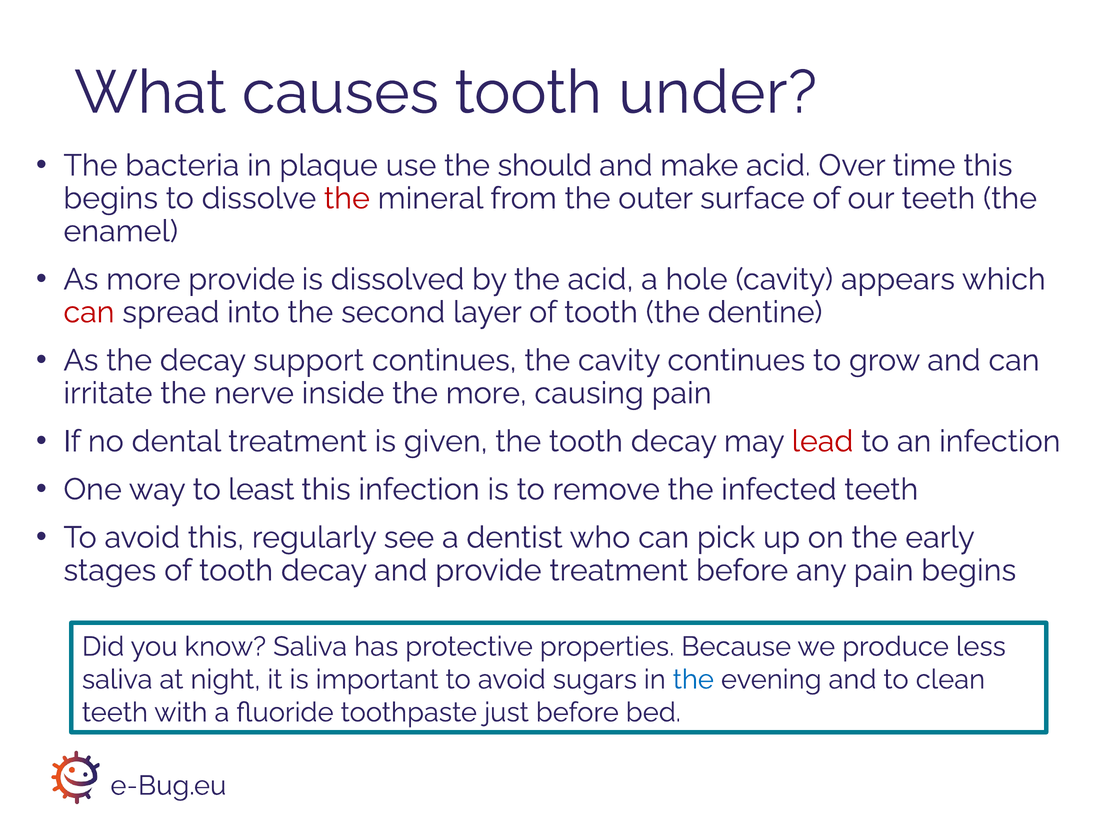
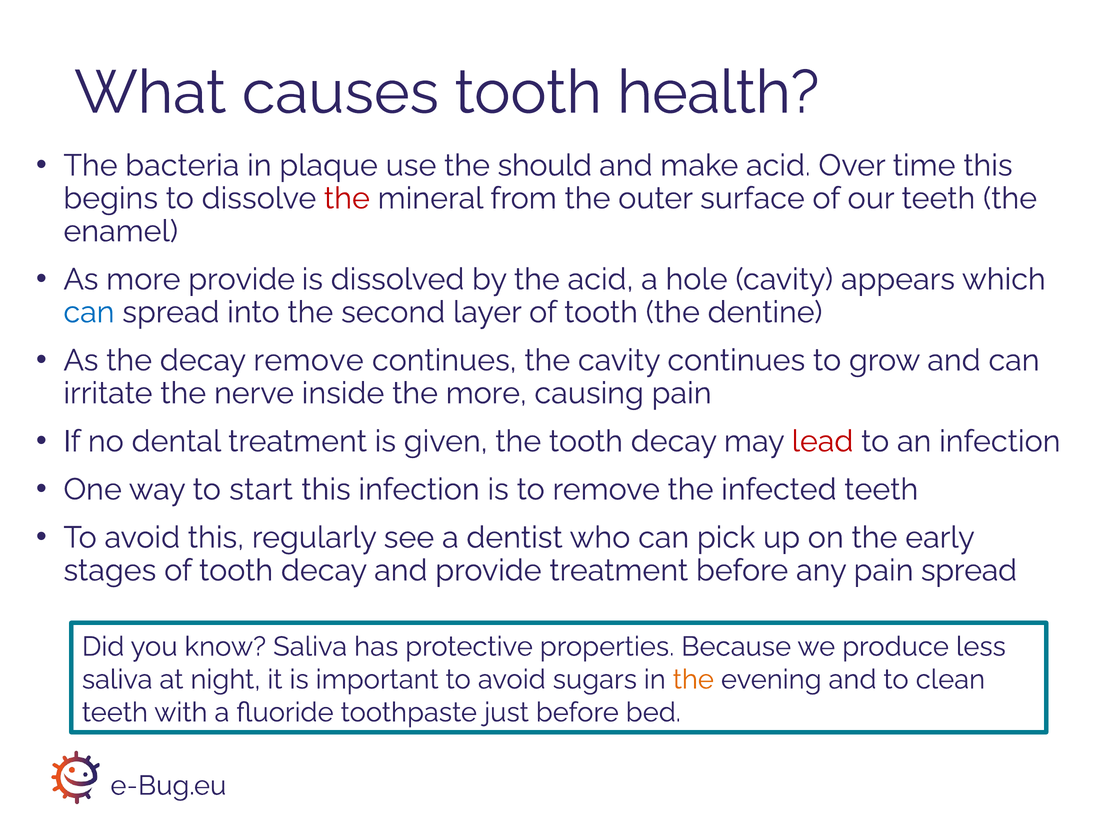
under: under -> health (718, 93)
can colour: red -> blue (89, 312)
decay support: support -> remove (309, 360)
least: least -> start (261, 489)
pain begins: begins -> spread (969, 570)
the colour: blue -> orange (693, 679)
